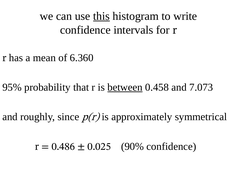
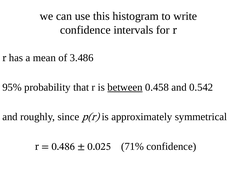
this underline: present -> none (101, 16)
6.360: 6.360 -> 3.486 (82, 58)
7.073: 7.073 -> 0.542 (201, 87)
90%: 90% -> 71% (132, 146)
